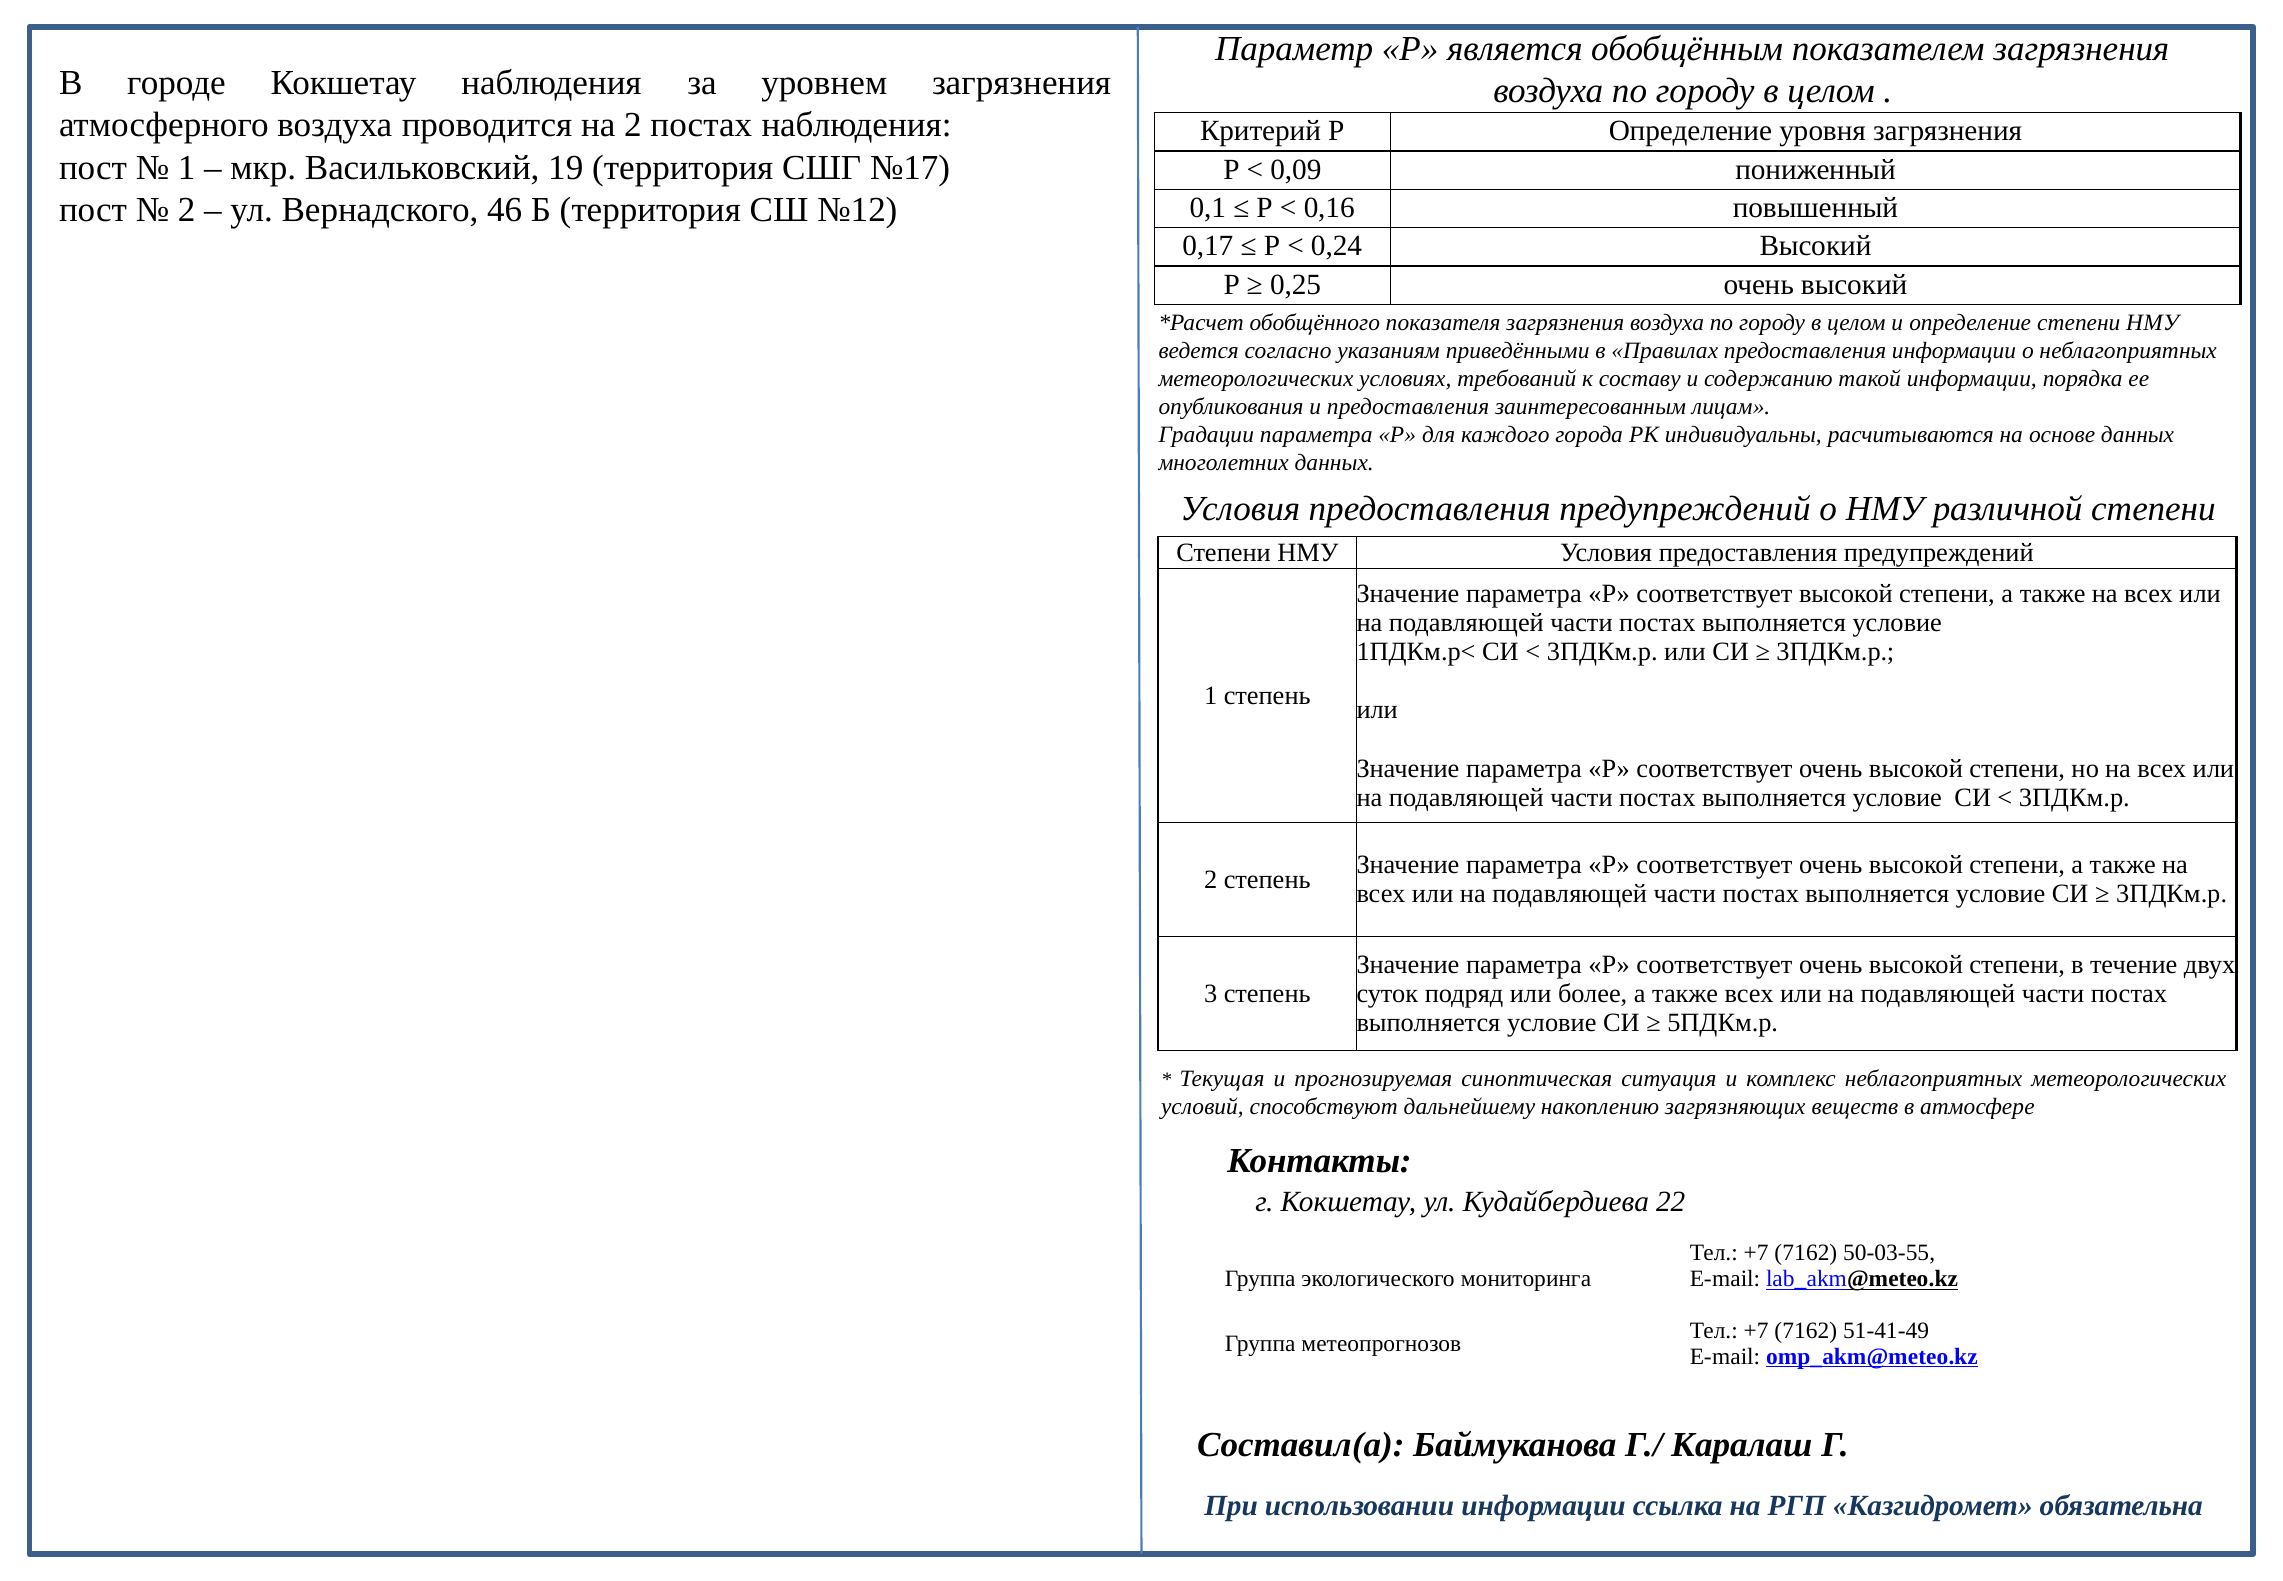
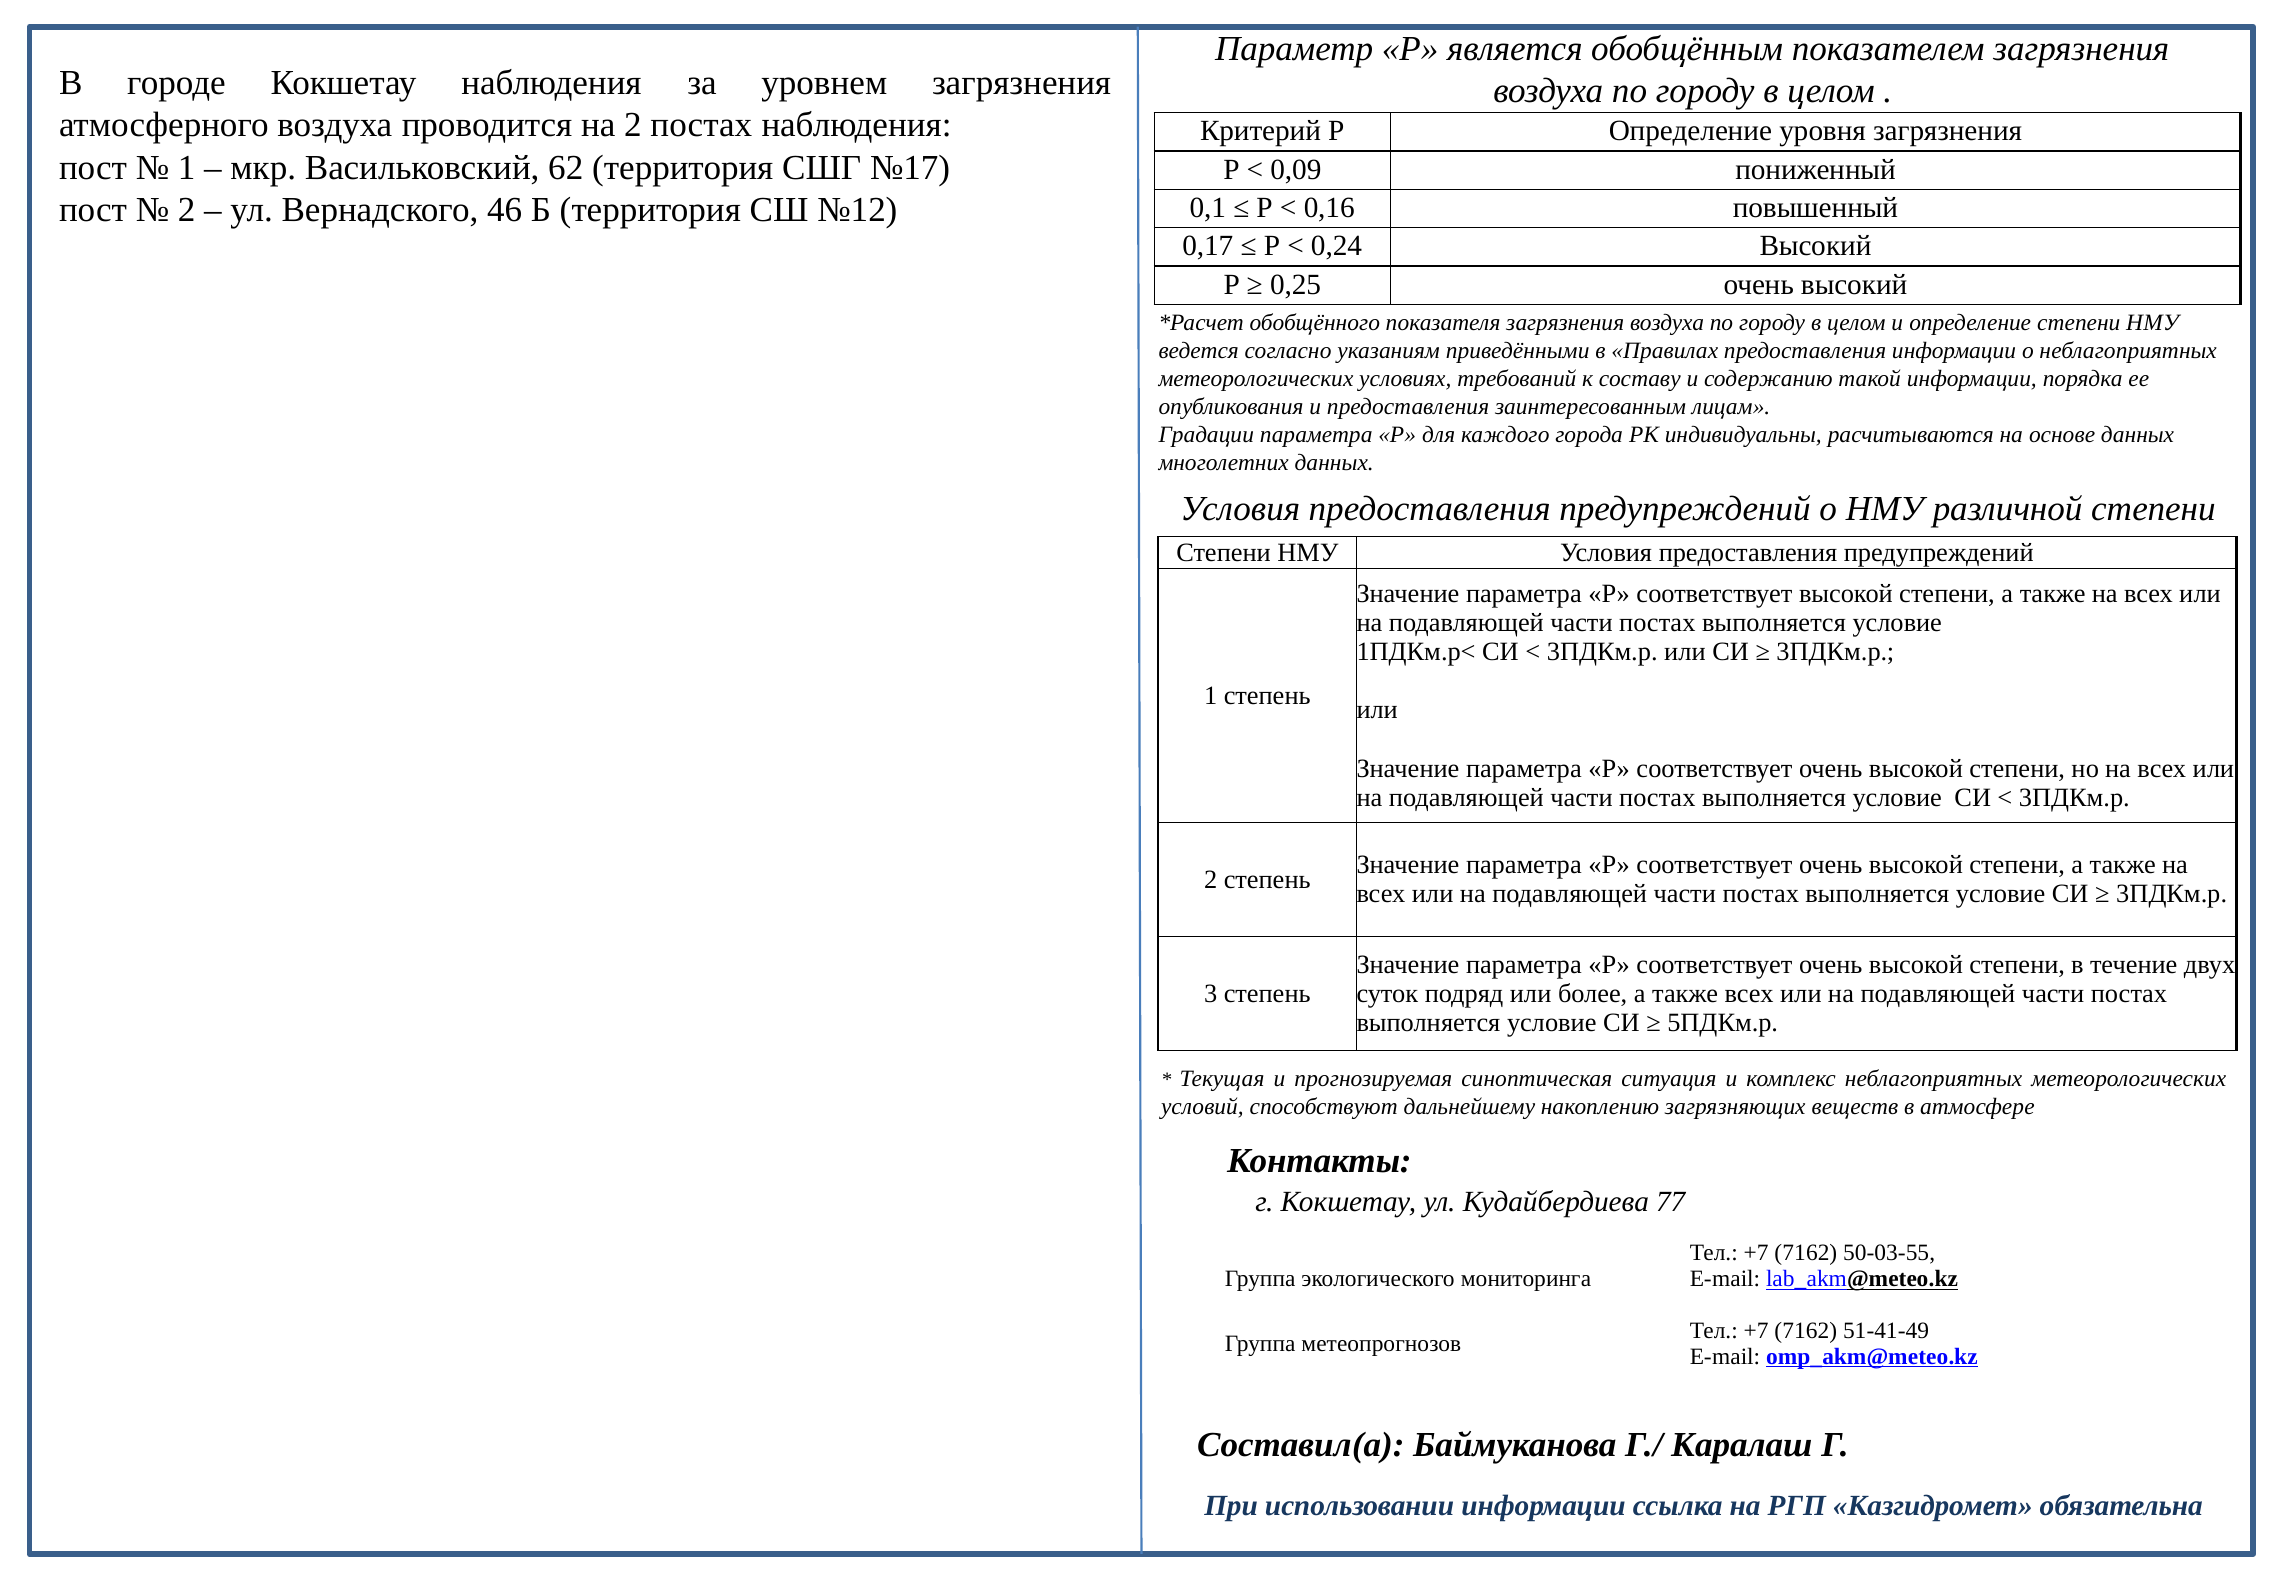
19: 19 -> 62 (566, 167)
22: 22 -> 77 (1671, 1202)
